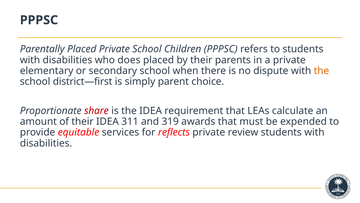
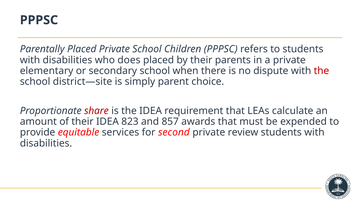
the colour: orange -> red (321, 71)
district—first: district—first -> district—site (83, 81)
311: 311 -> 823 (130, 121)
319: 319 -> 857 (170, 121)
reflects: reflects -> second (174, 132)
